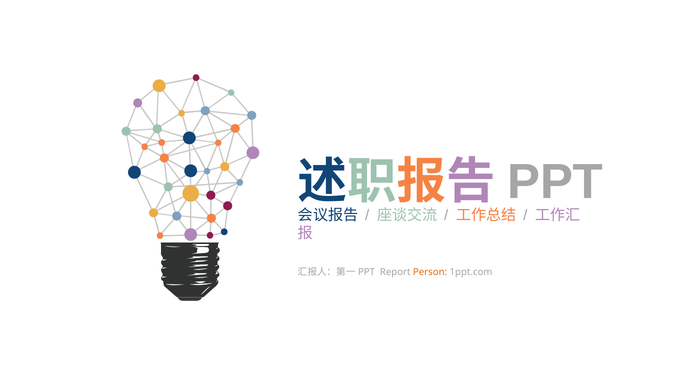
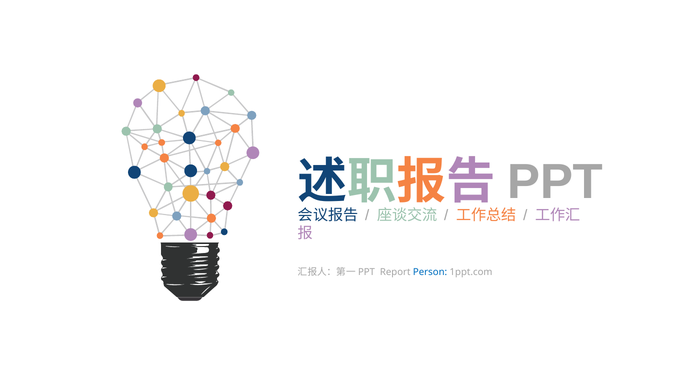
Person colour: orange -> blue (430, 272)
